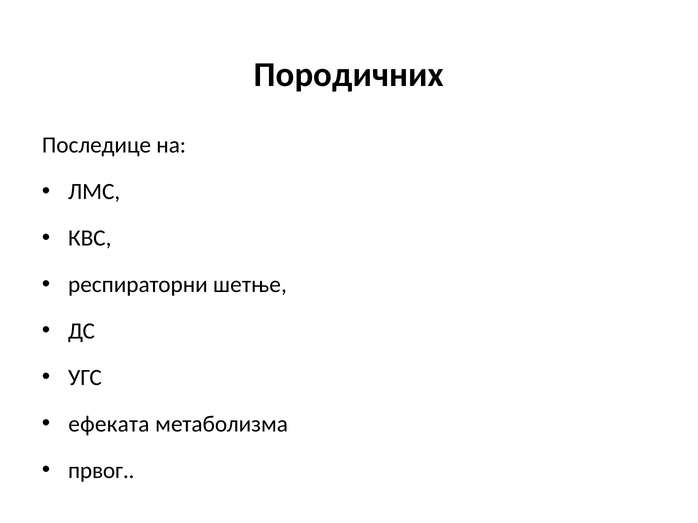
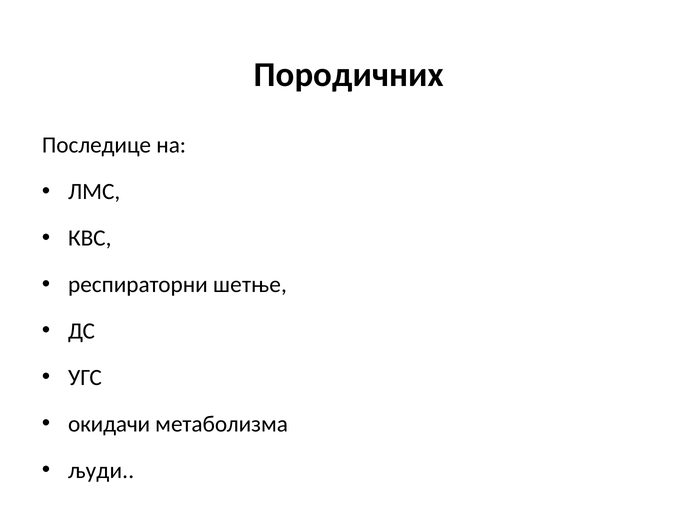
ефеката: ефеката -> окидачи (109, 424)
првог: првог -> људи (101, 471)
